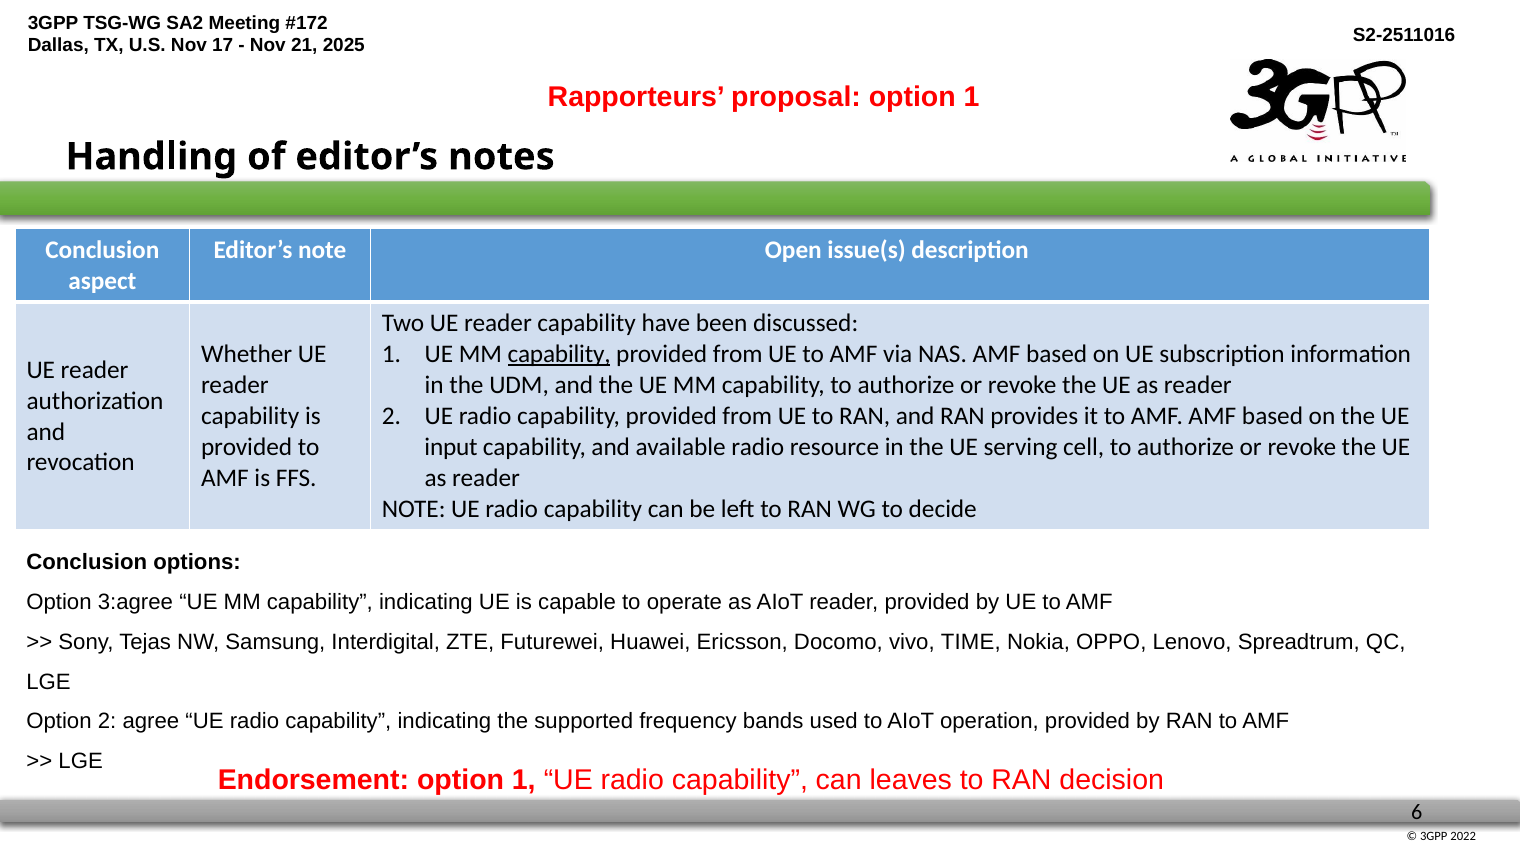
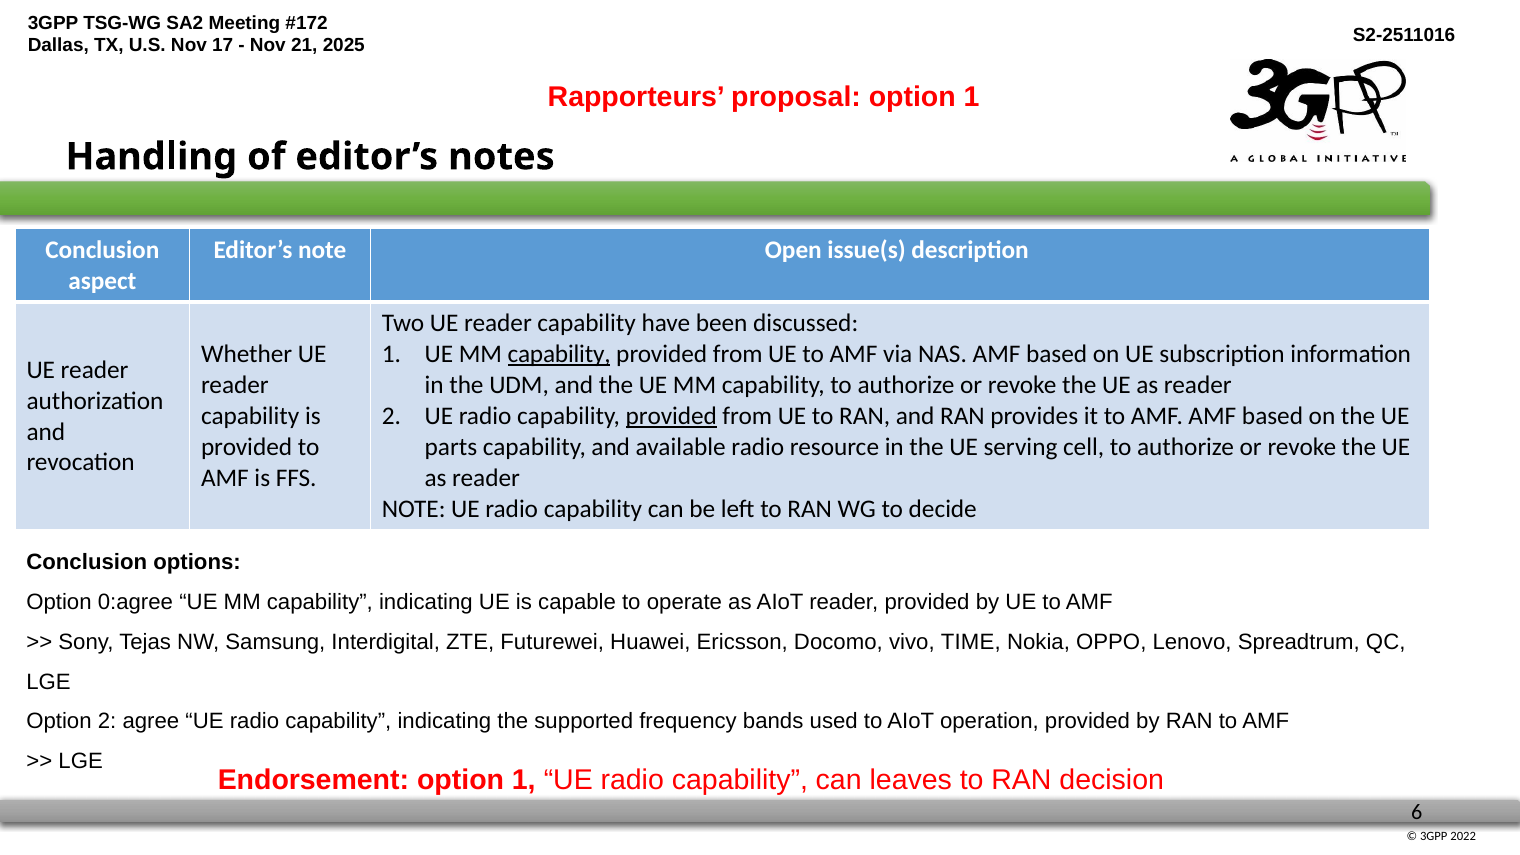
provided underline: none -> present (671, 416)
input: input -> parts (451, 447)
3:agree: 3:agree -> 0:agree (135, 602)
